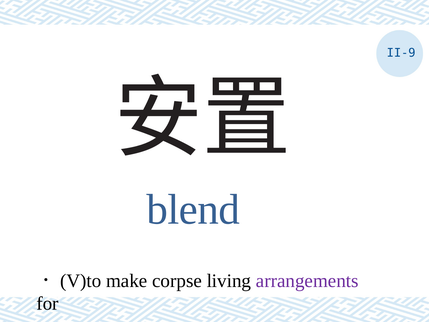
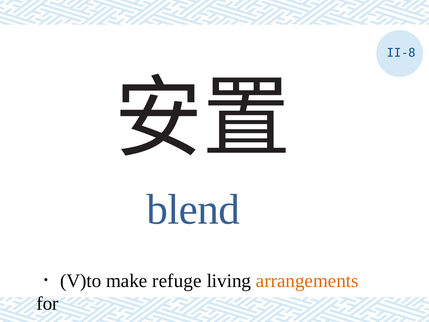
II-9: II-9 -> II-8 (401, 53)
corpse: corpse -> refuge (177, 280)
arrangements colour: purple -> orange (307, 280)
